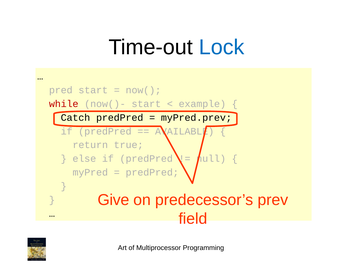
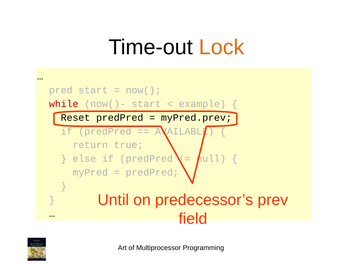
Lock colour: blue -> orange (222, 47)
Catch: Catch -> Reset (75, 117)
Give: Give -> Until (113, 200)
